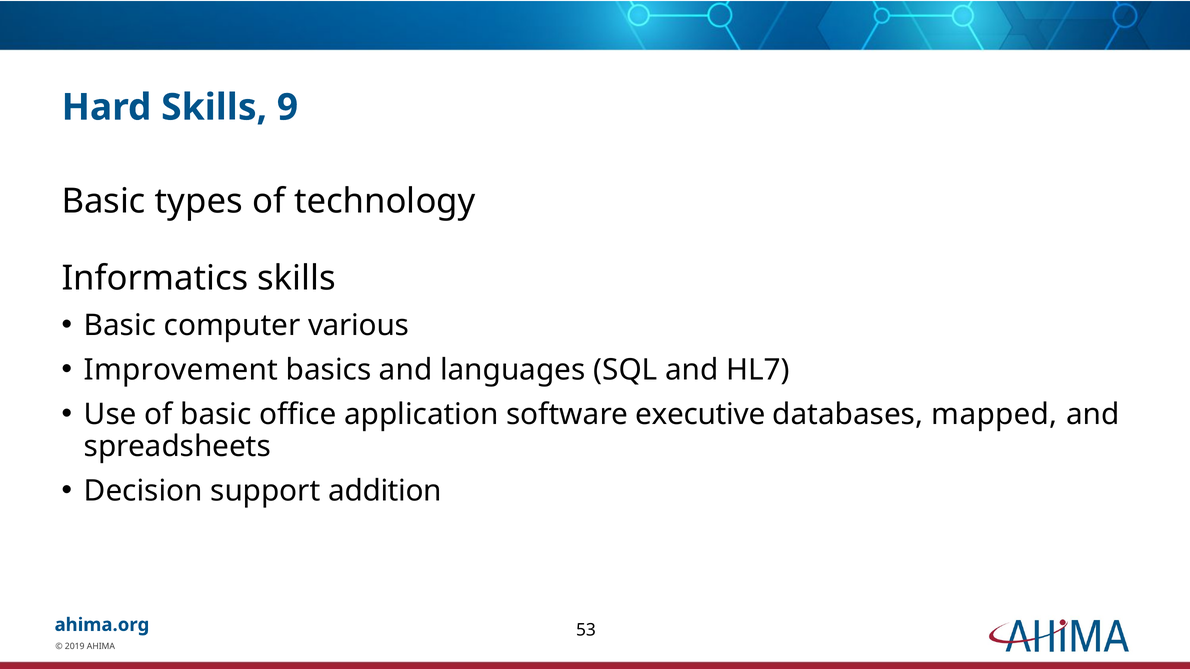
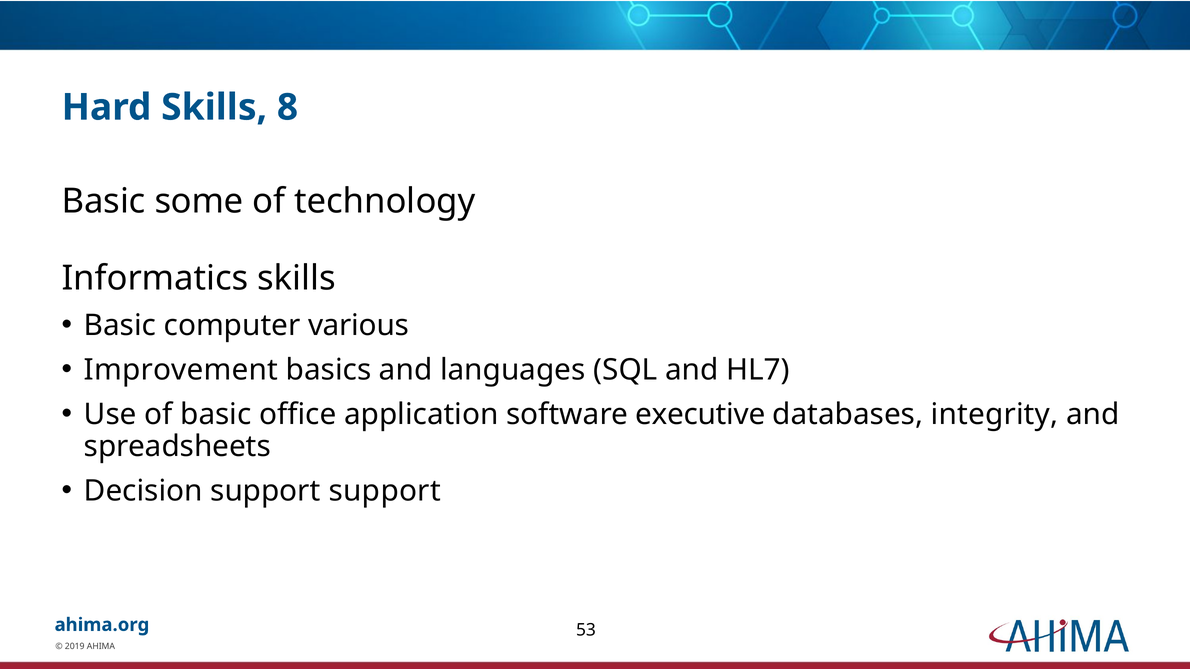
9: 9 -> 8 (287, 107)
types: types -> some (199, 201)
mapped: mapped -> integrity (994, 414)
support addition: addition -> support (385, 491)
